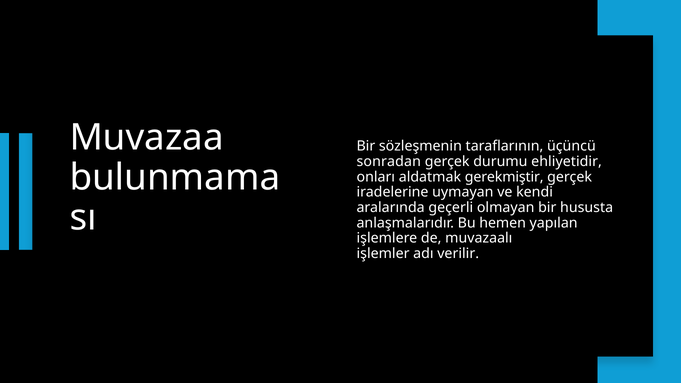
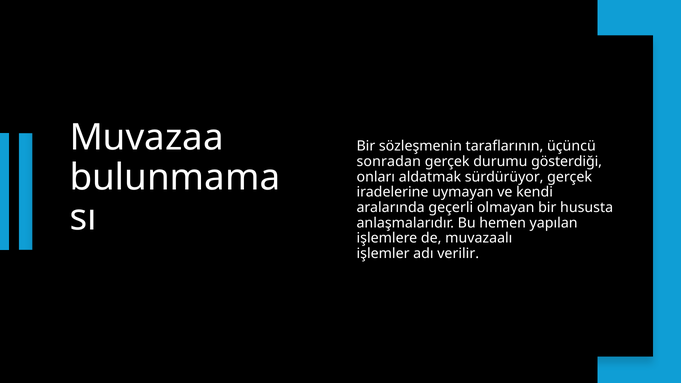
ehliyetidir: ehliyetidir -> gösterdiği (567, 162)
gerekmiştir: gerekmiştir -> sürdürüyor (504, 177)
